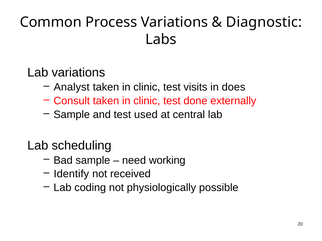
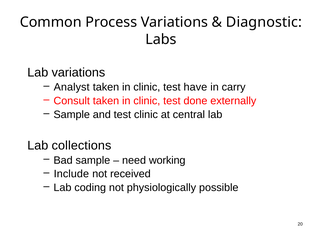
visits: visits -> have (195, 87)
does: does -> carry (234, 87)
test used: used -> clinic (146, 115)
scheduling: scheduling -> collections (81, 146)
Identify: Identify -> Include (71, 174)
